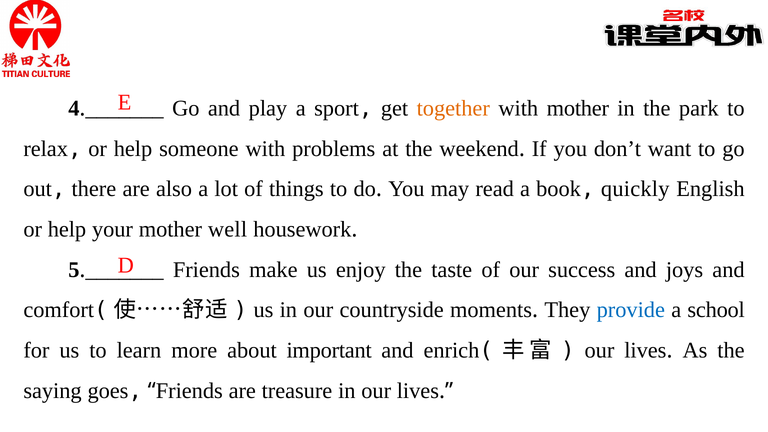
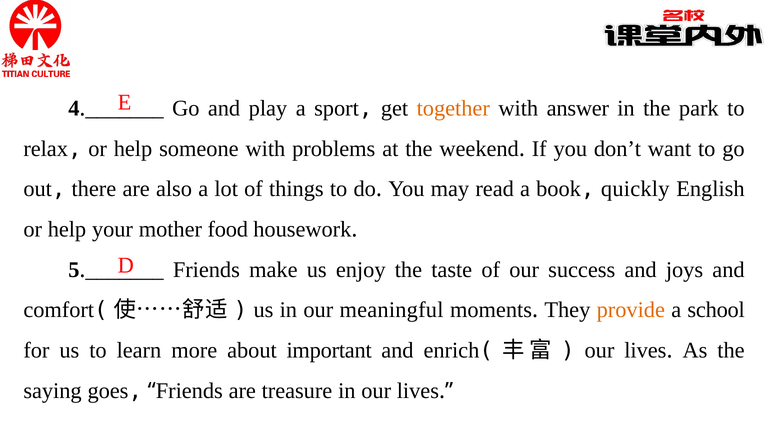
with mother: mother -> answer (578, 108)
well: well -> food (228, 229)
countryside: countryside -> meaningful (392, 310)
provide colour: blue -> orange (631, 310)
